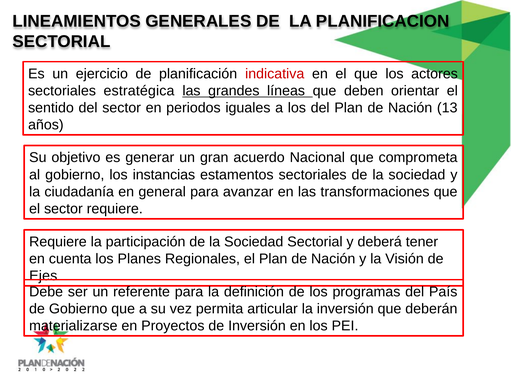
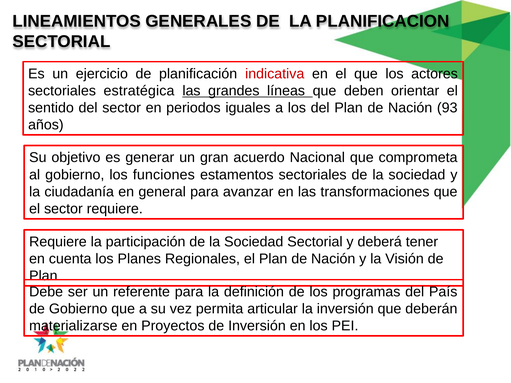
13: 13 -> 93 (447, 108)
instancias: instancias -> funciones (164, 175)
Ejes: Ejes -> Plan (43, 276)
